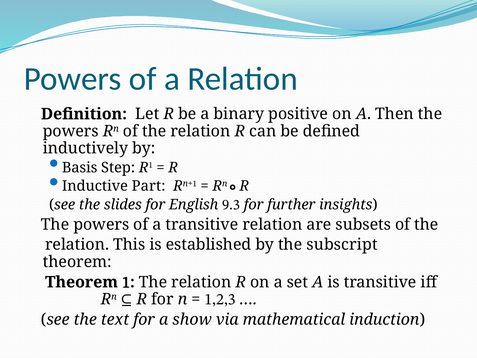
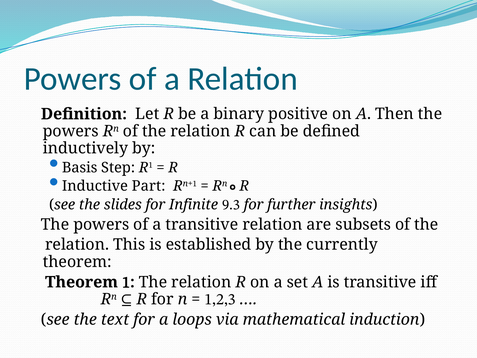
English: English -> Infinite (194, 205)
subscript: subscript -> currently (342, 245)
show: show -> loops (192, 319)
